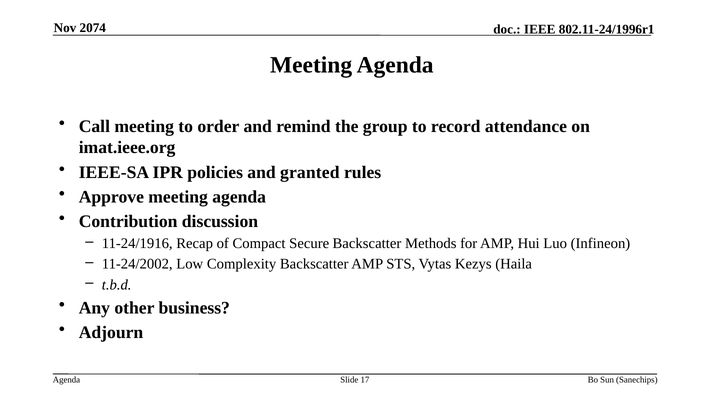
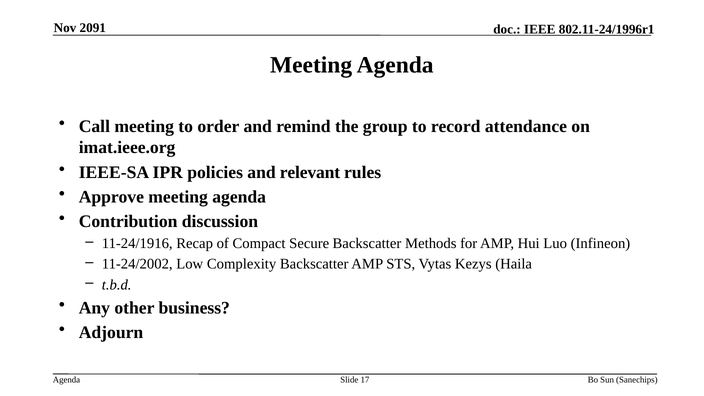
2074: 2074 -> 2091 (93, 28)
granted: granted -> relevant (310, 172)
